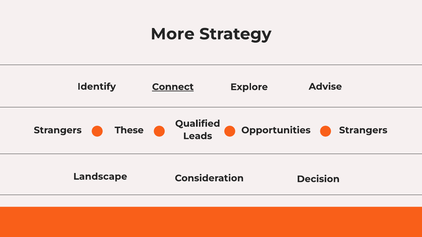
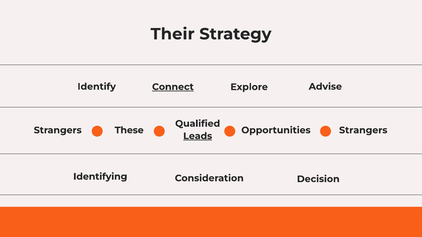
More: More -> Their (173, 34)
Leads underline: none -> present (198, 136)
Landscape: Landscape -> Identifying (100, 177)
